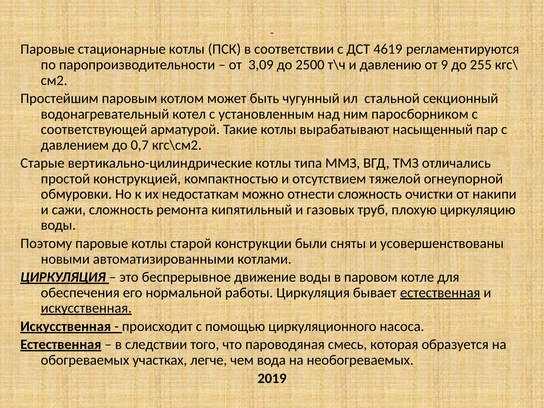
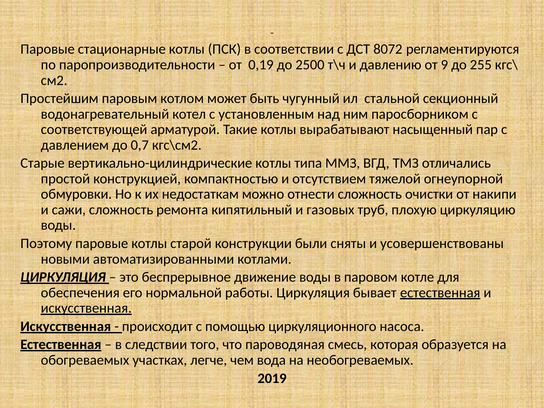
4619: 4619 -> 8072 (388, 49)
3,09: 3,09 -> 0,19 (261, 65)
